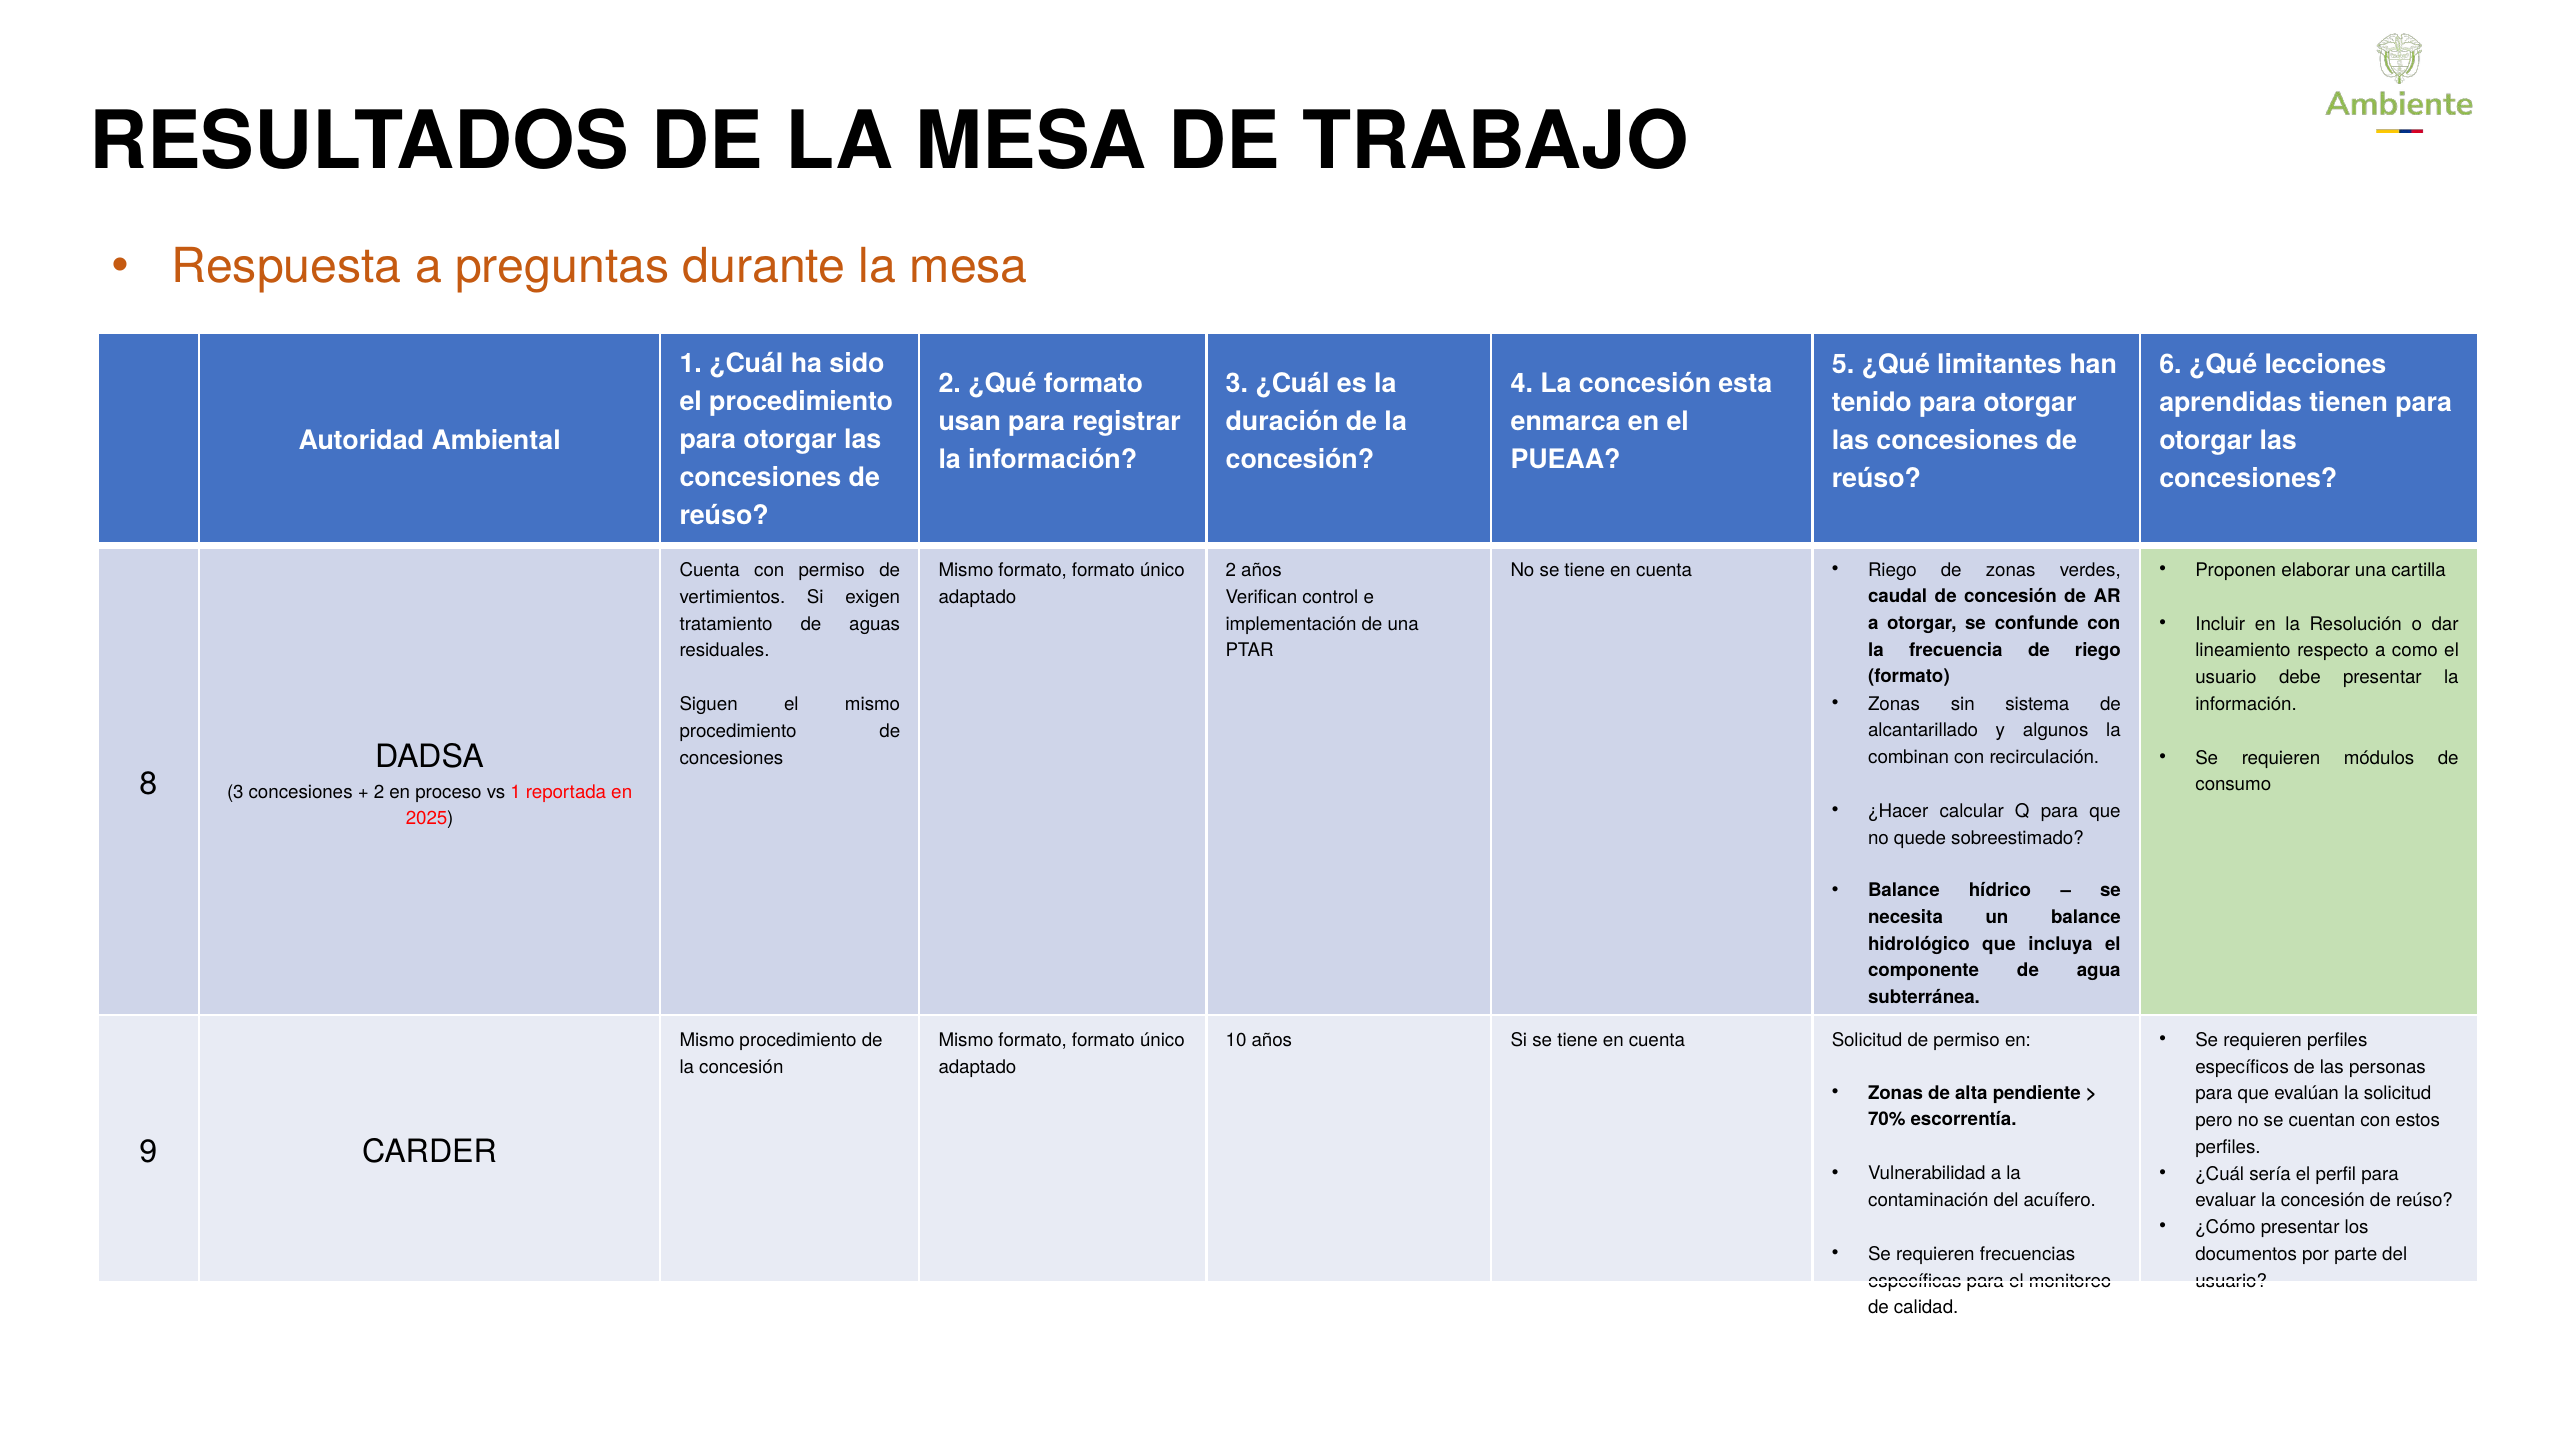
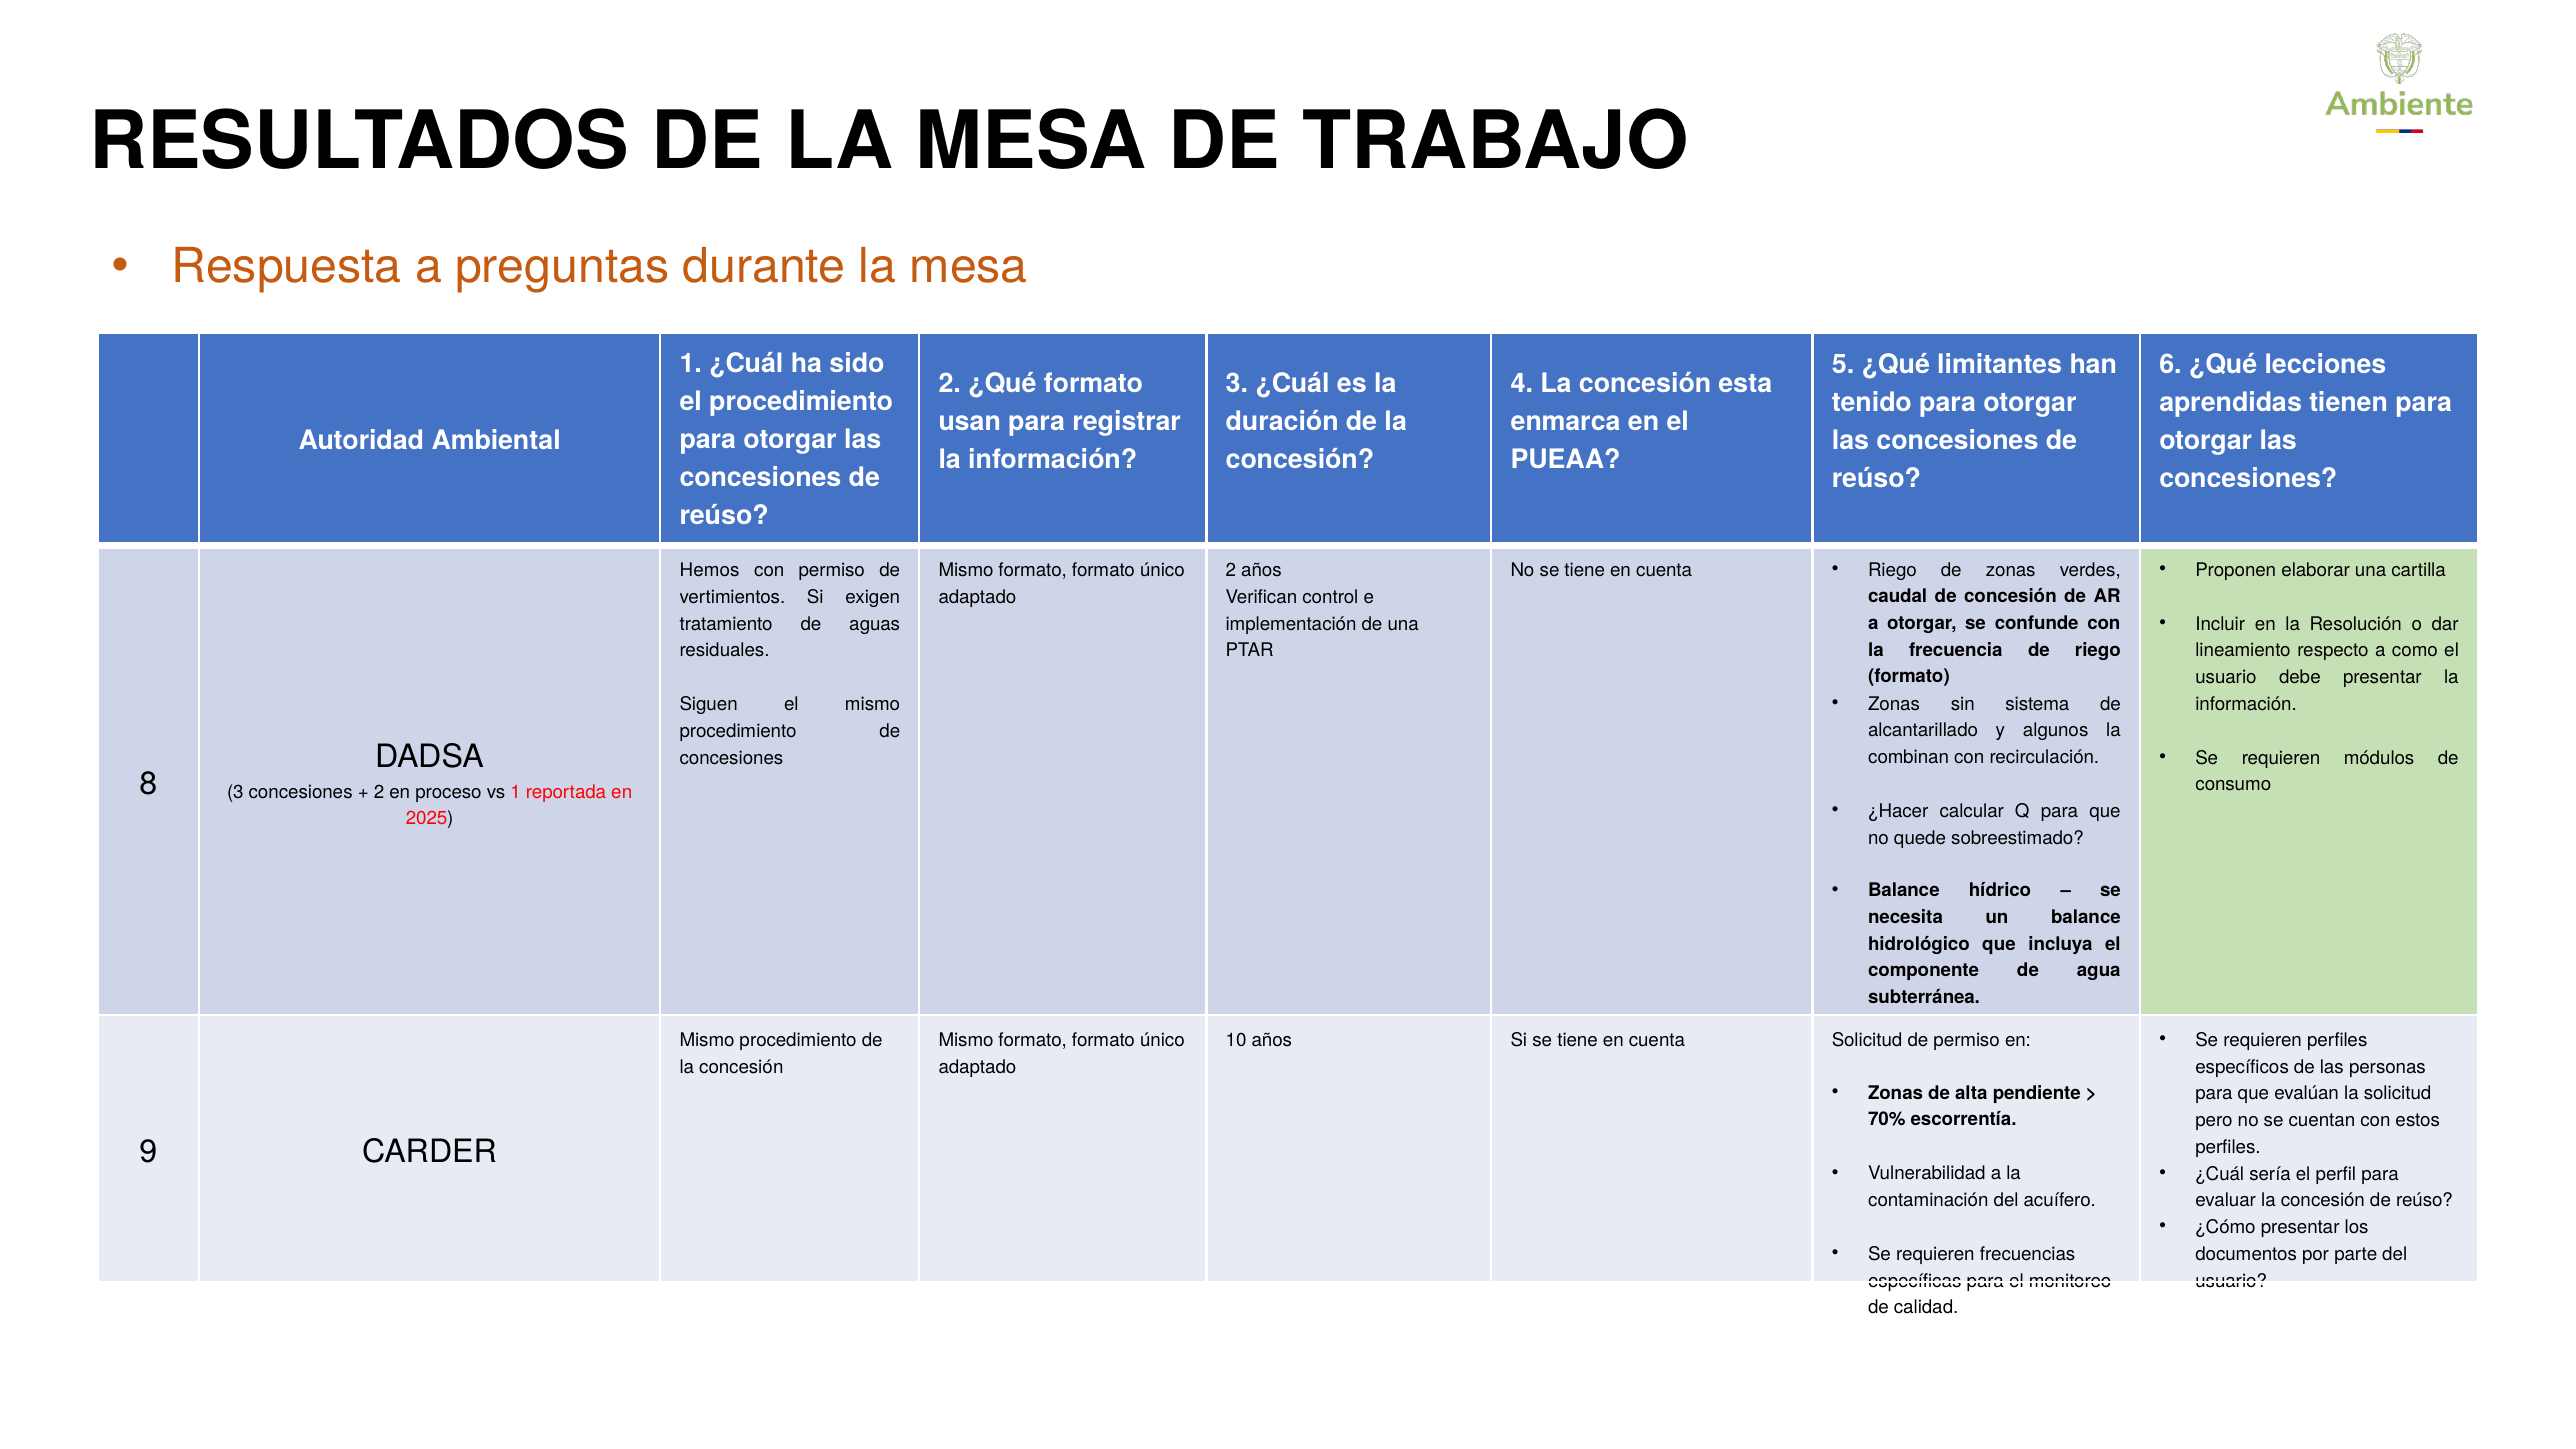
Cuenta: Cuenta -> Hemos (710, 570)
